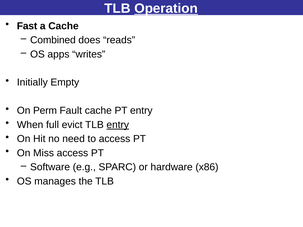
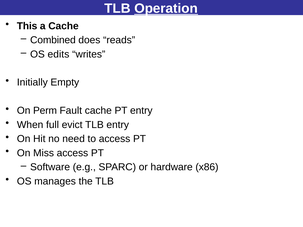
Fast: Fast -> This (27, 26)
apps: apps -> edits (58, 54)
entry underline: present -> none (118, 125)
